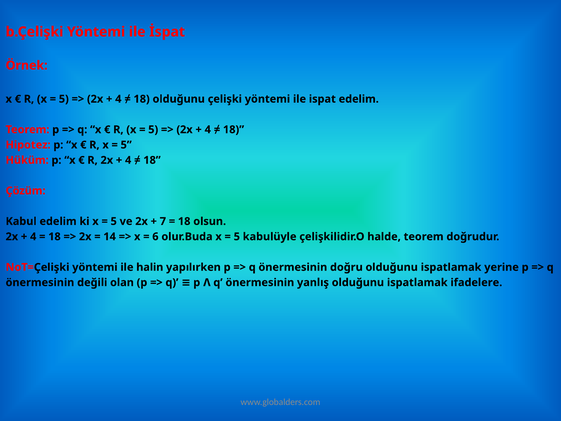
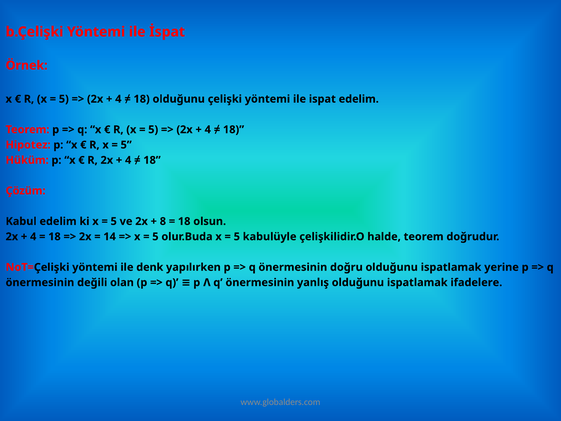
7: 7 -> 8 (163, 221)
6: 6 -> 5 (155, 237)
halin: halin -> denk (150, 267)
